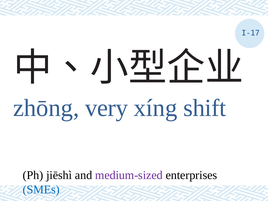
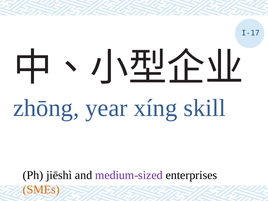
very: very -> year (106, 108)
shift: shift -> skill (205, 108)
SMEs colour: blue -> orange (41, 190)
